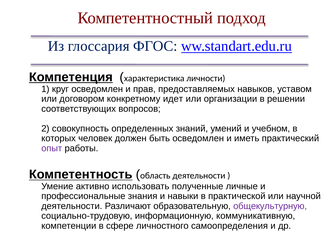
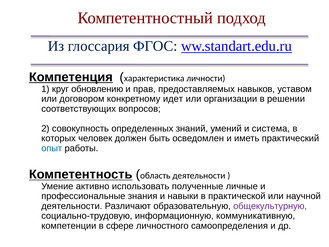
круг осведомлен: осведомлен -> обновлению (97, 89)
учебном: учебном -> система (271, 128)
опыт colour: purple -> blue (52, 148)
